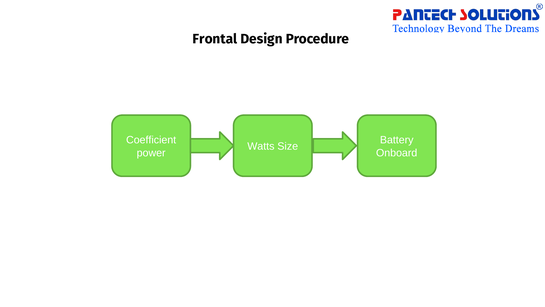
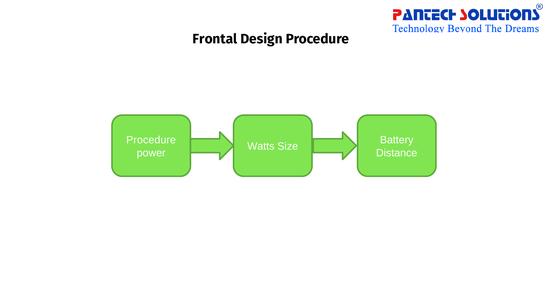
Coefficient: Coefficient -> Procedure (151, 140)
Onboard: Onboard -> Distance (397, 153)
